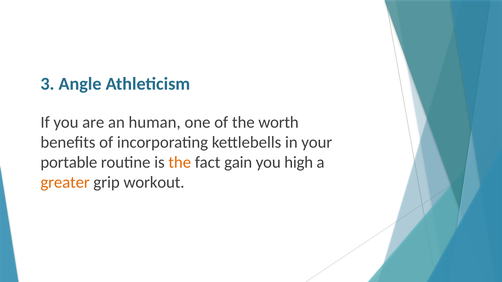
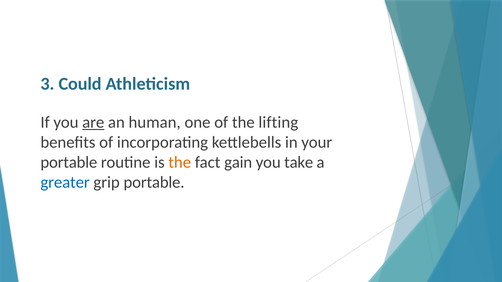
Angle: Angle -> Could (80, 84)
are underline: none -> present (93, 122)
worth: worth -> lifting (278, 122)
high: high -> take (299, 163)
greater colour: orange -> blue (65, 183)
grip workout: workout -> portable (154, 183)
